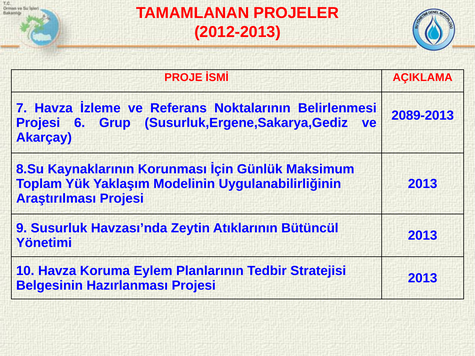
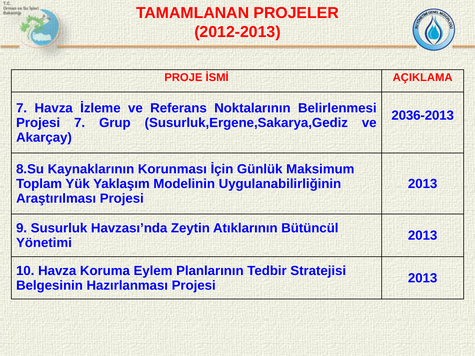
2089-2013: 2089-2013 -> 2036-2013 (423, 115)
Projesi 6: 6 -> 7 (80, 123)
